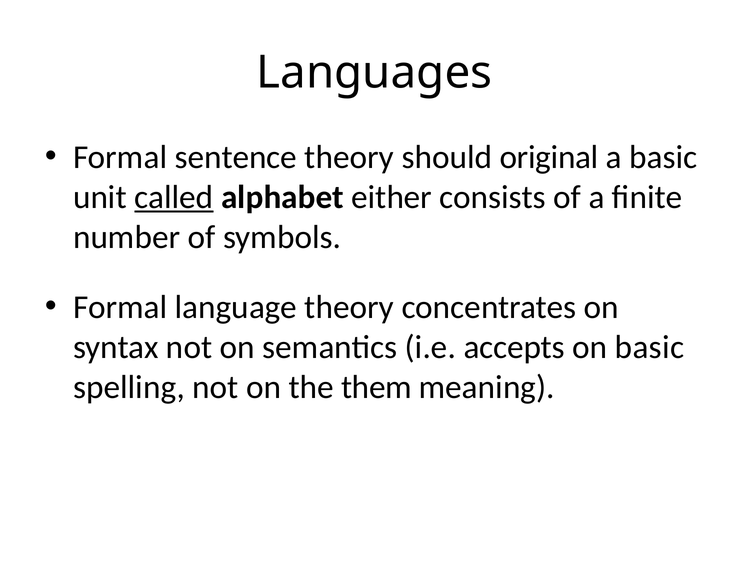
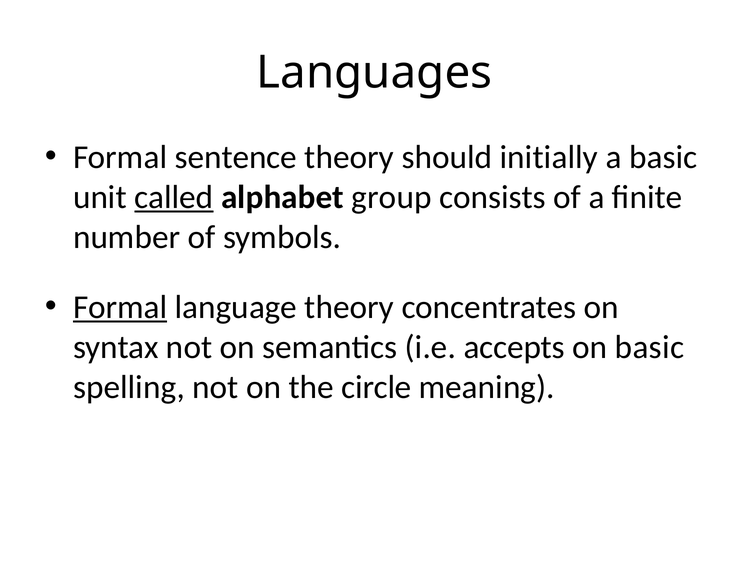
original: original -> initially (549, 157)
either: either -> group (392, 197)
Formal underline: none -> present (120, 307)
them: them -> circle (376, 387)
